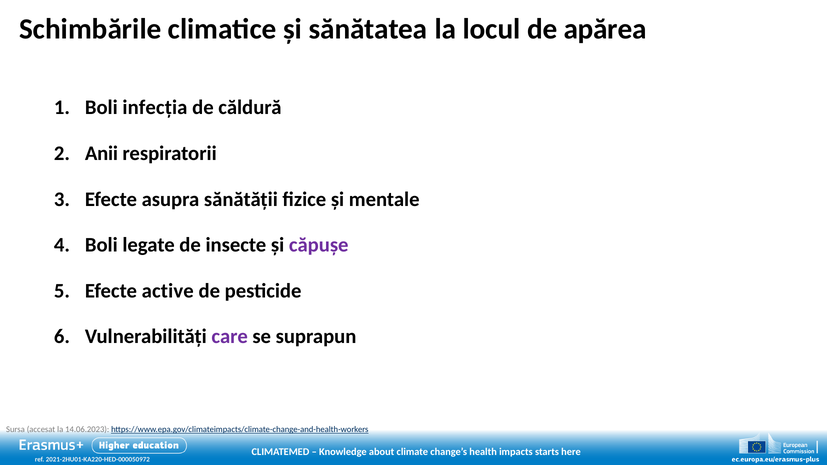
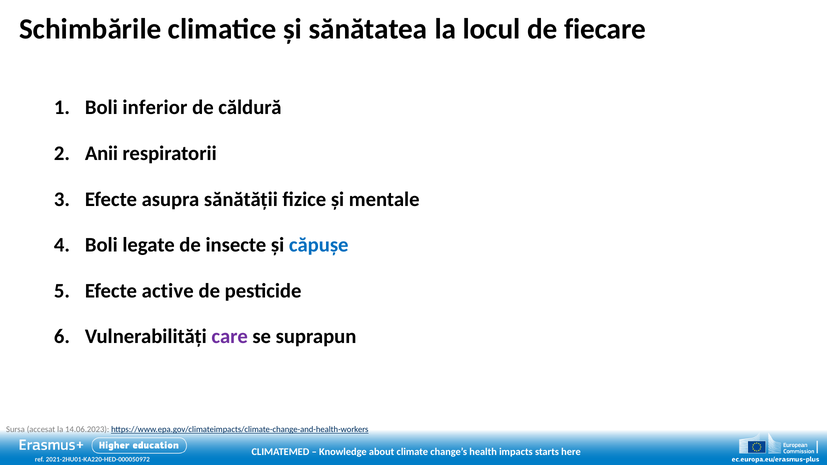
apărea: apărea -> fiecare (605, 29)
infecția: infecția -> inferior (155, 108)
căpușe colour: purple -> blue (319, 245)
